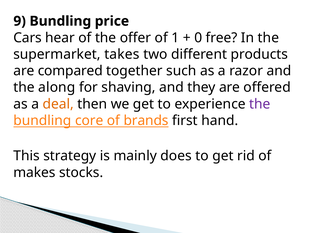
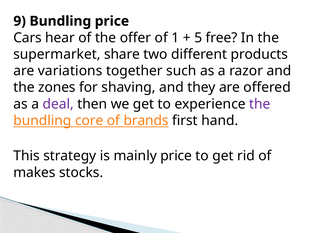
0: 0 -> 5 (198, 38)
takes: takes -> share (122, 54)
compared: compared -> variations (70, 71)
along: along -> zones (57, 87)
deal colour: orange -> purple (58, 104)
mainly does: does -> price (176, 156)
